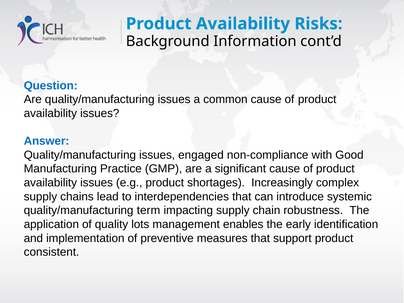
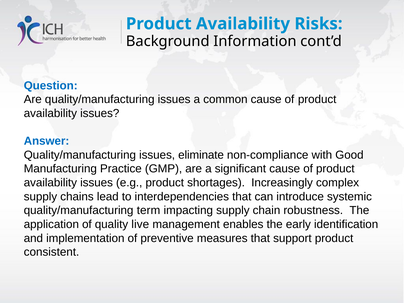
engaged: engaged -> eliminate (201, 155)
lots: lots -> live (140, 224)
